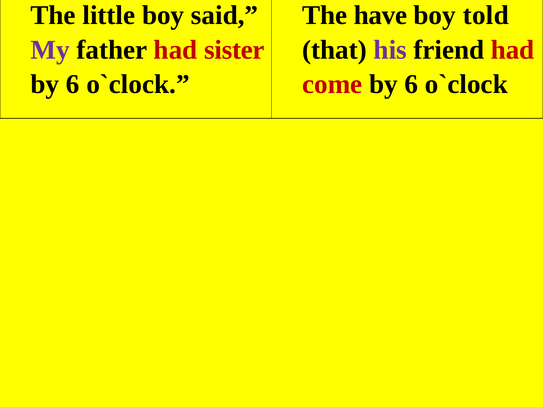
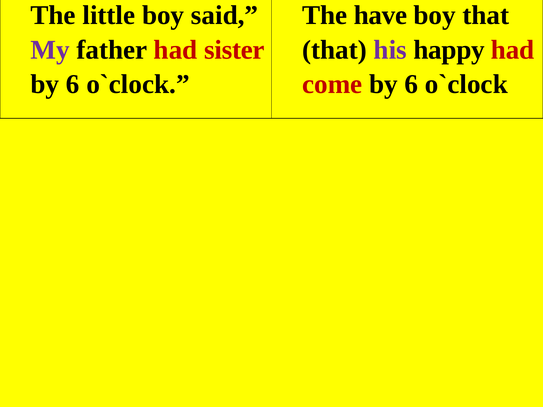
boy told: told -> that (486, 15)
friend: friend -> happy (449, 50)
